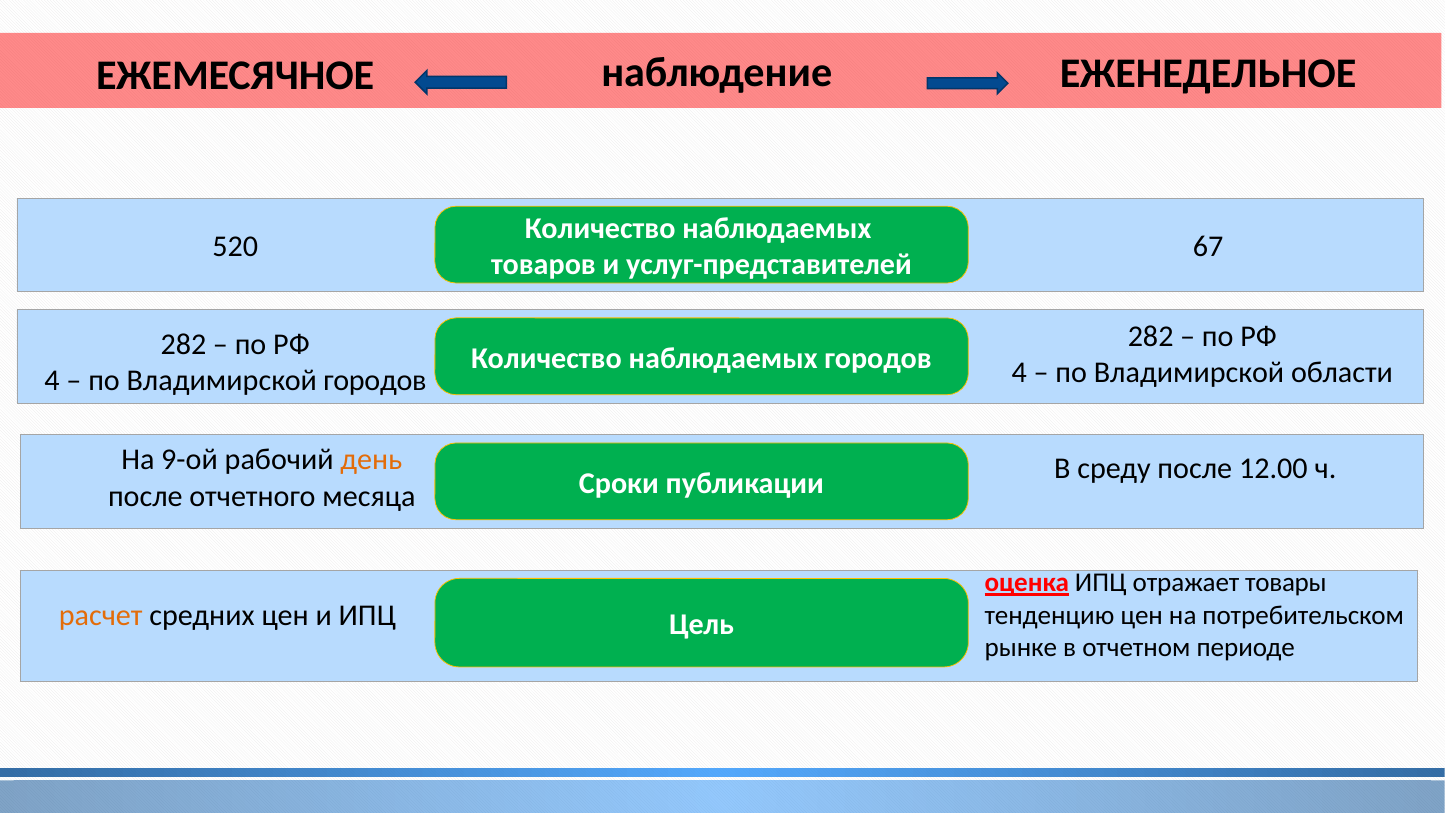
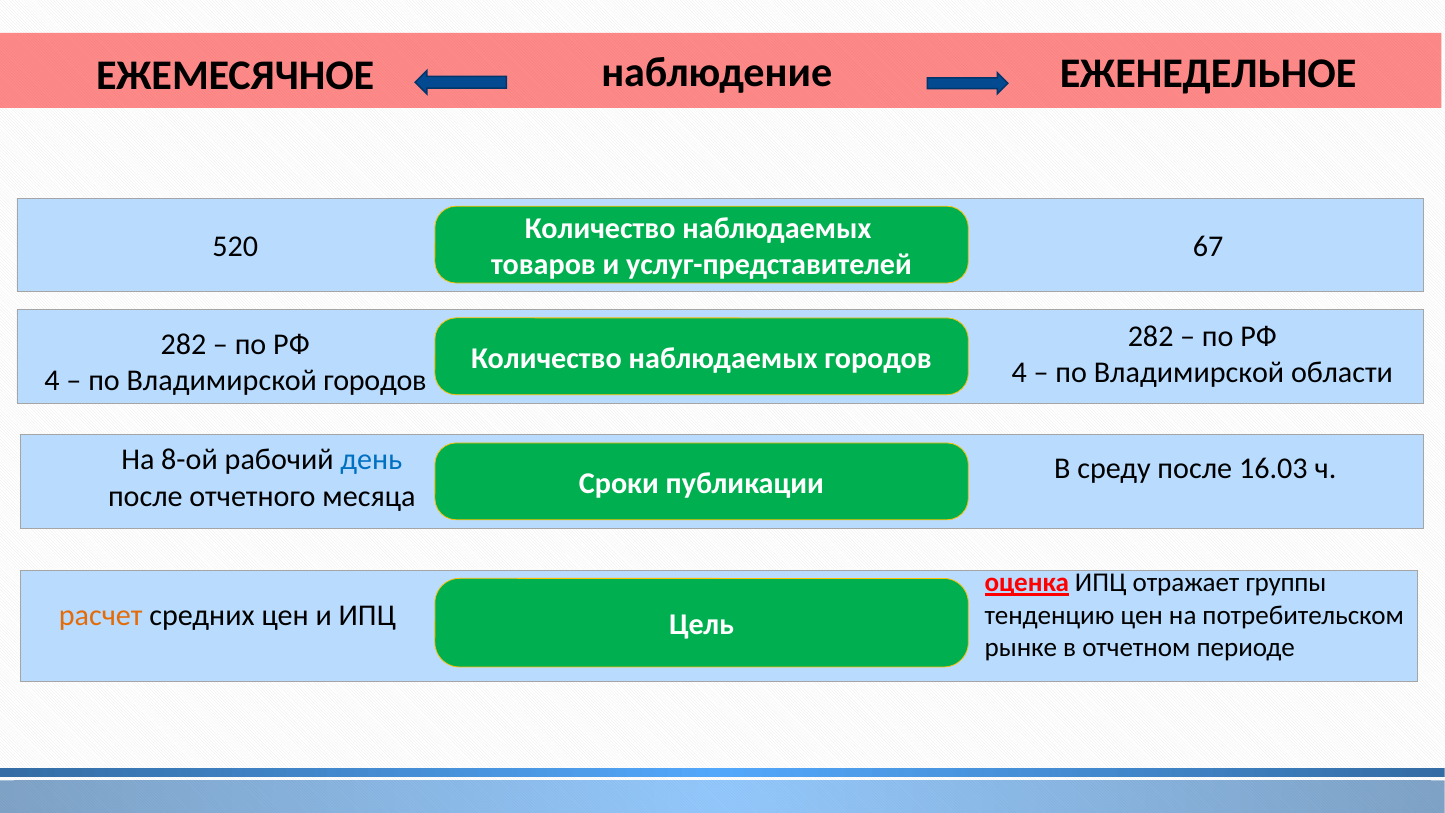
9-ой: 9-ой -> 8-ой (190, 460)
день colour: orange -> blue (371, 460)
12.00: 12.00 -> 16.03 (1273, 468)
товары: товары -> группы (1286, 583)
